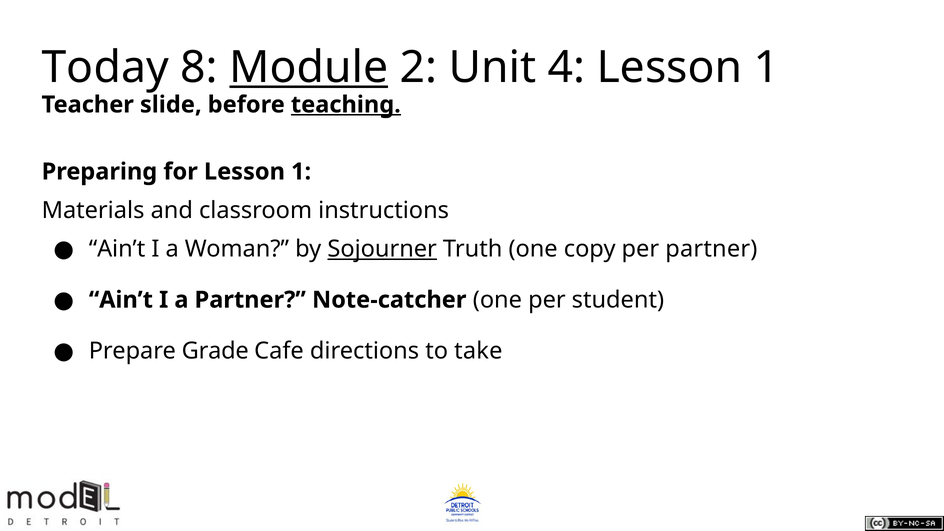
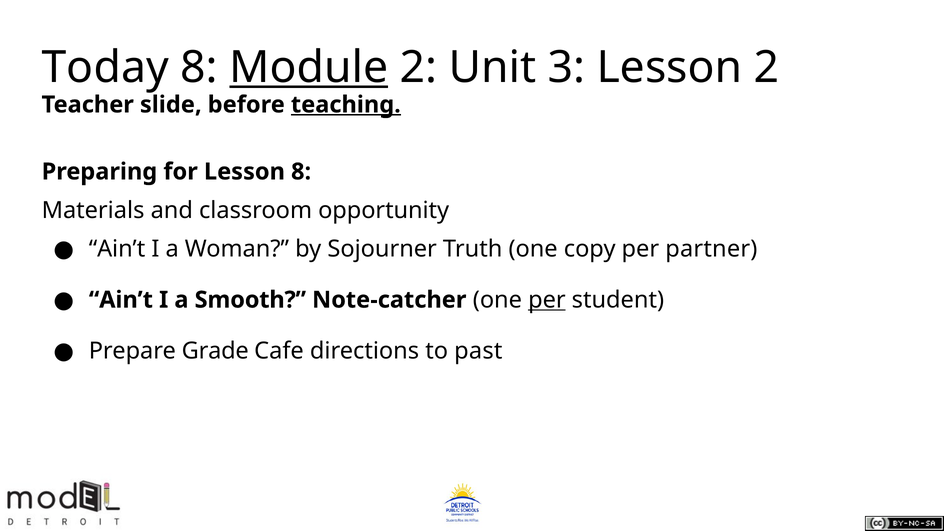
4: 4 -> 3 (566, 68)
1: 1 -> 2 (766, 68)
for Lesson 1: 1 -> 8 (301, 172)
instructions: instructions -> opportunity (384, 210)
Sojourner underline: present -> none (382, 249)
a Partner: Partner -> Smooth (250, 300)
per underline: none -> present (547, 300)
take: take -> past (478, 351)
